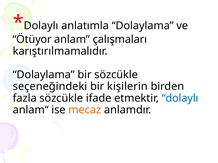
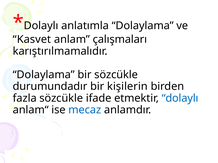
Ötüyor: Ötüyor -> Kasvet (32, 40)
seçeneğindeki: seçeneğindeki -> durumundadır (50, 87)
mecaz colour: orange -> blue (85, 110)
